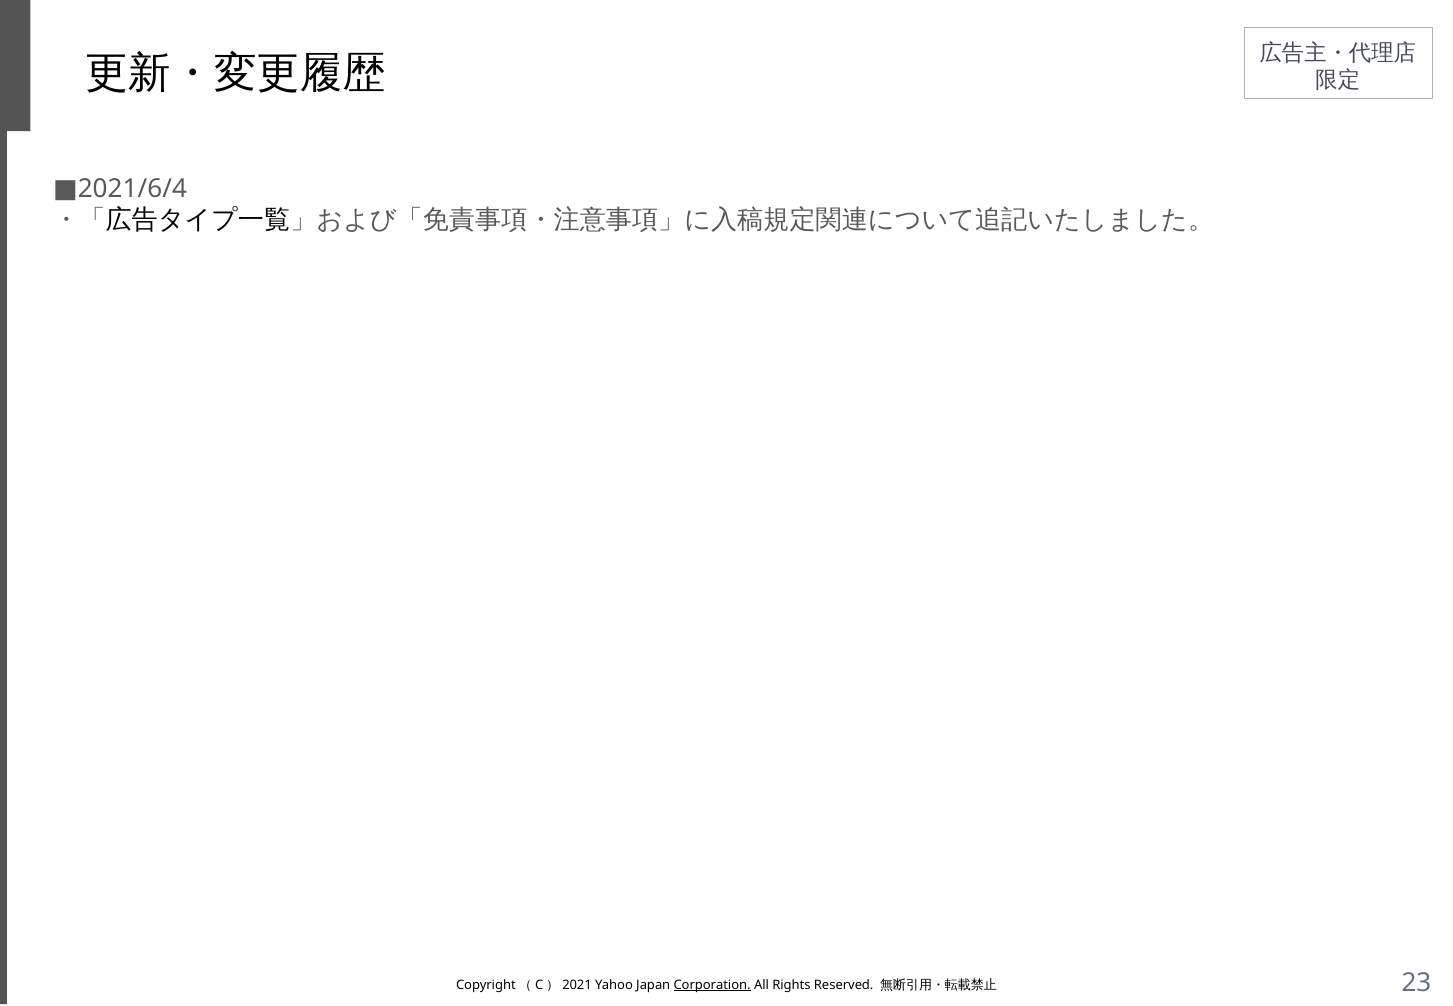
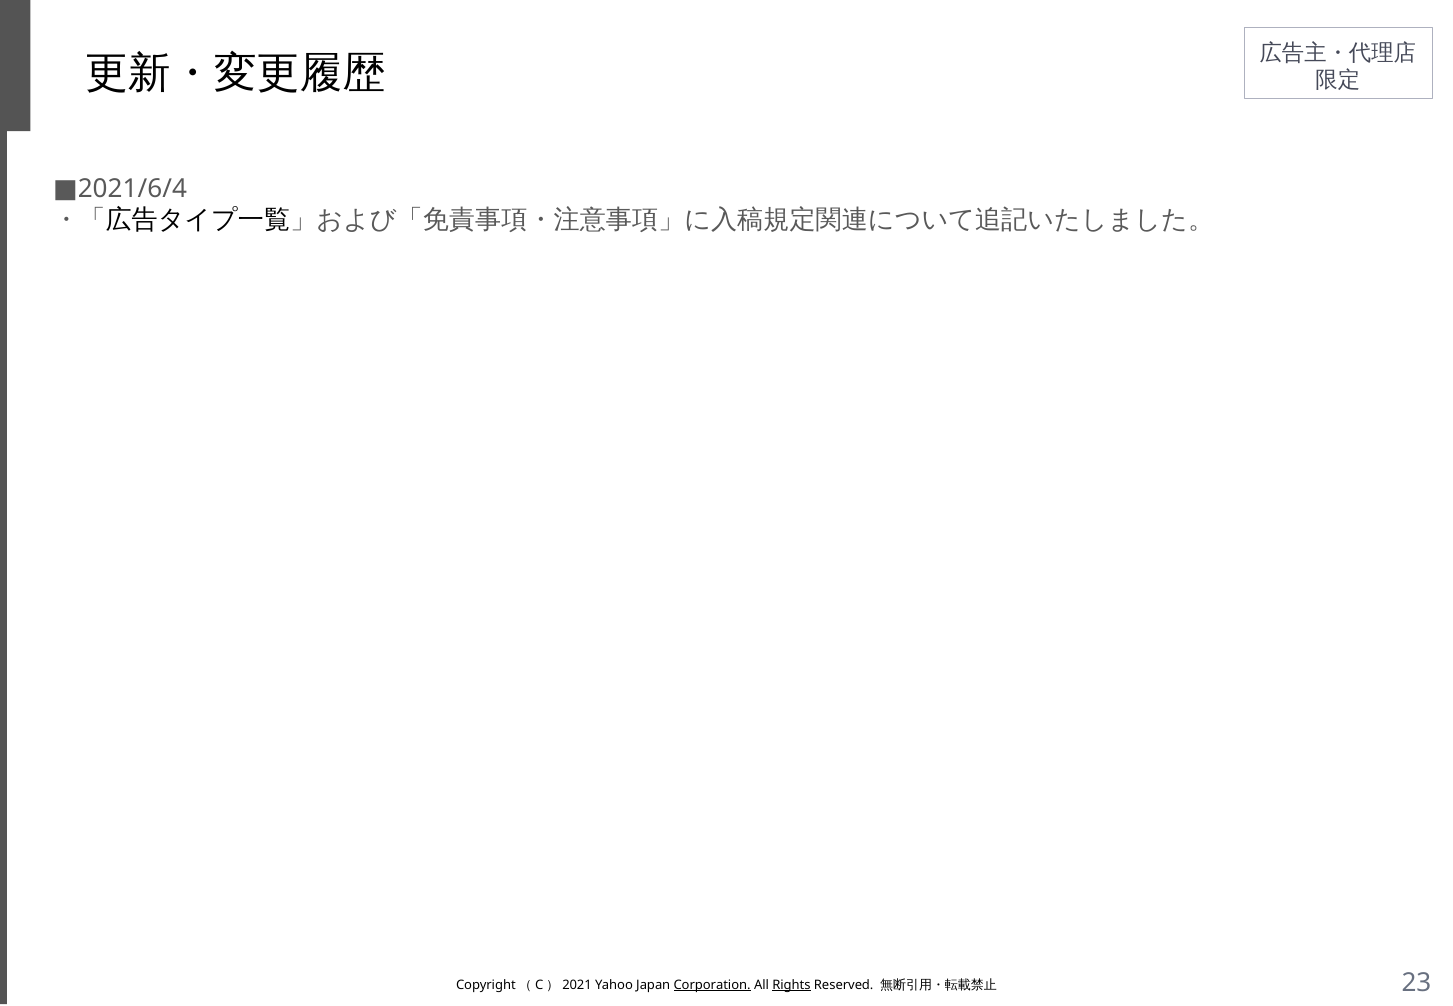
Rights underline: none -> present (791, 985)
